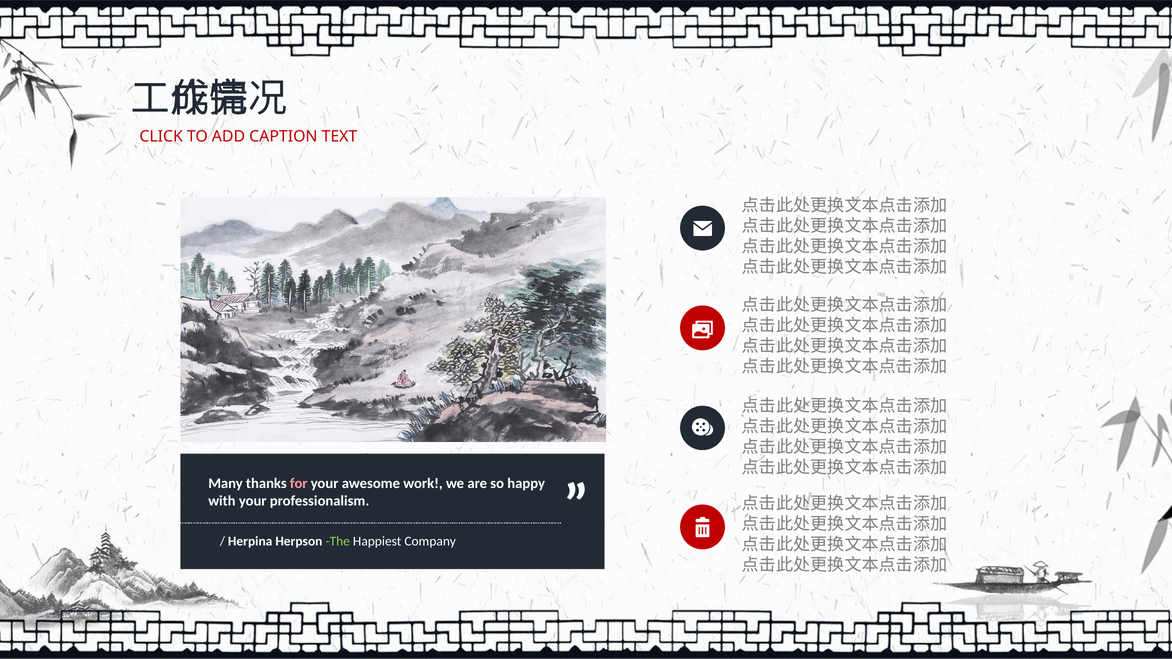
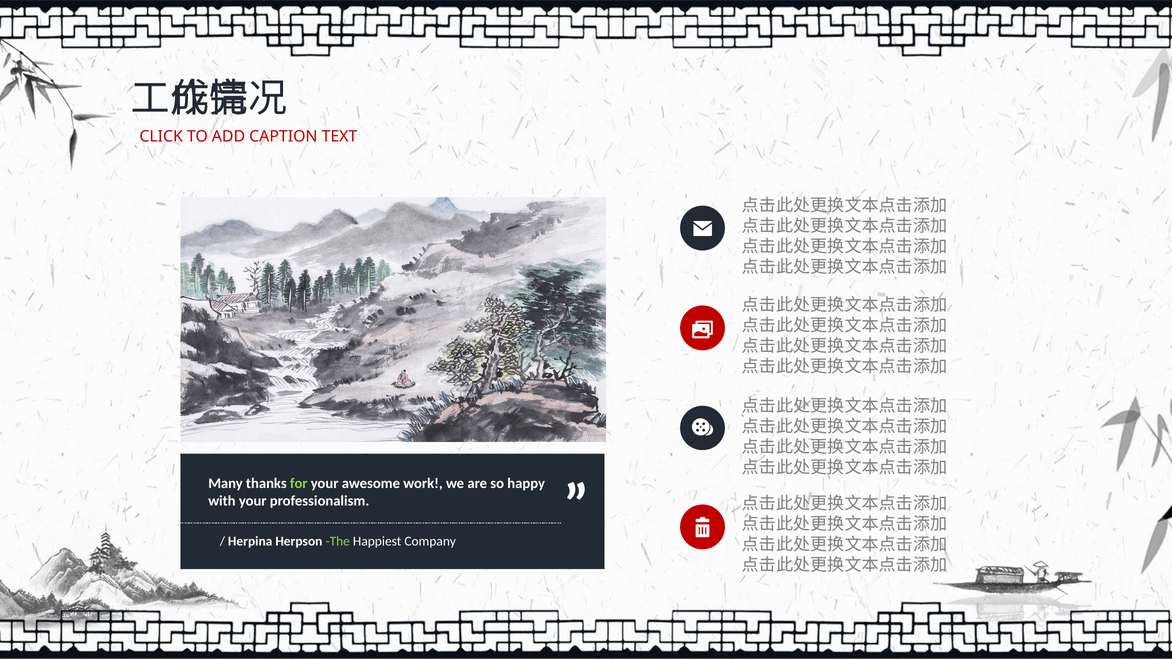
for colour: pink -> light green (299, 484)
